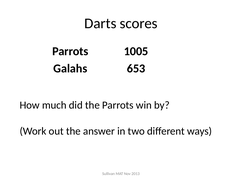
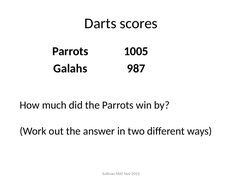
653: 653 -> 987 (136, 68)
